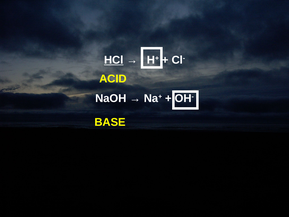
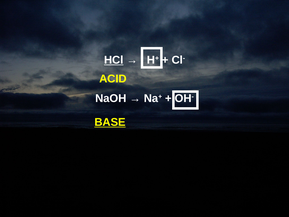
BASE underline: none -> present (110, 122)
